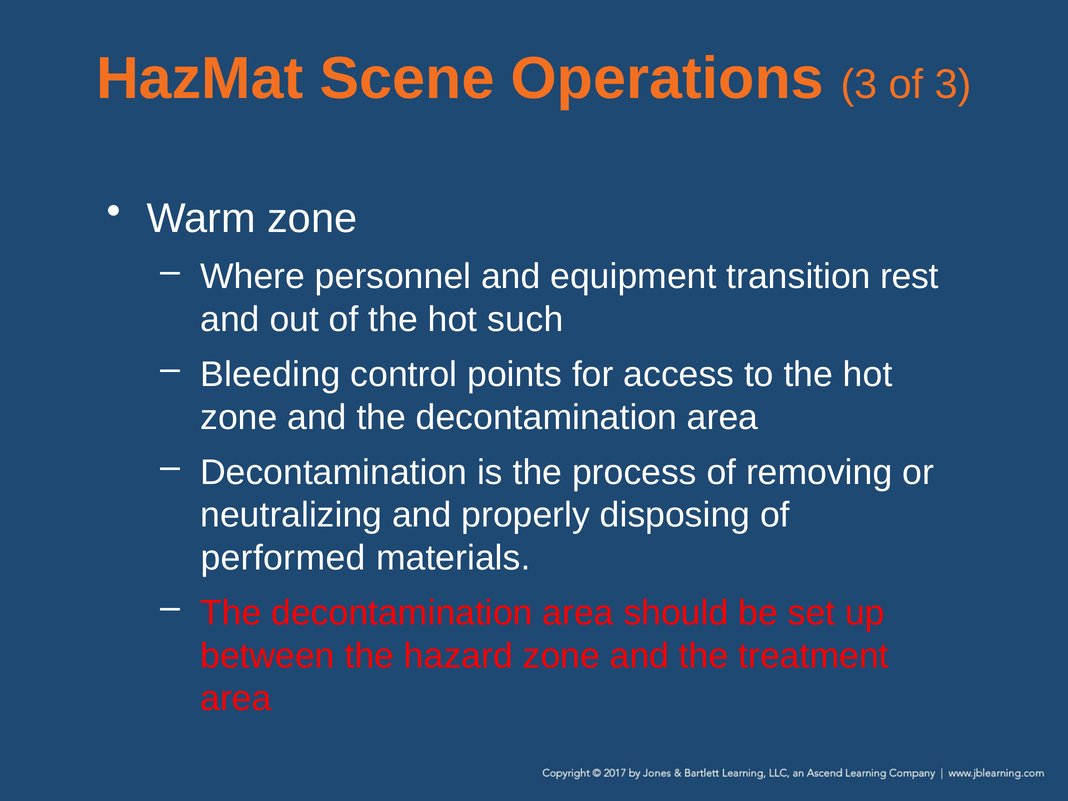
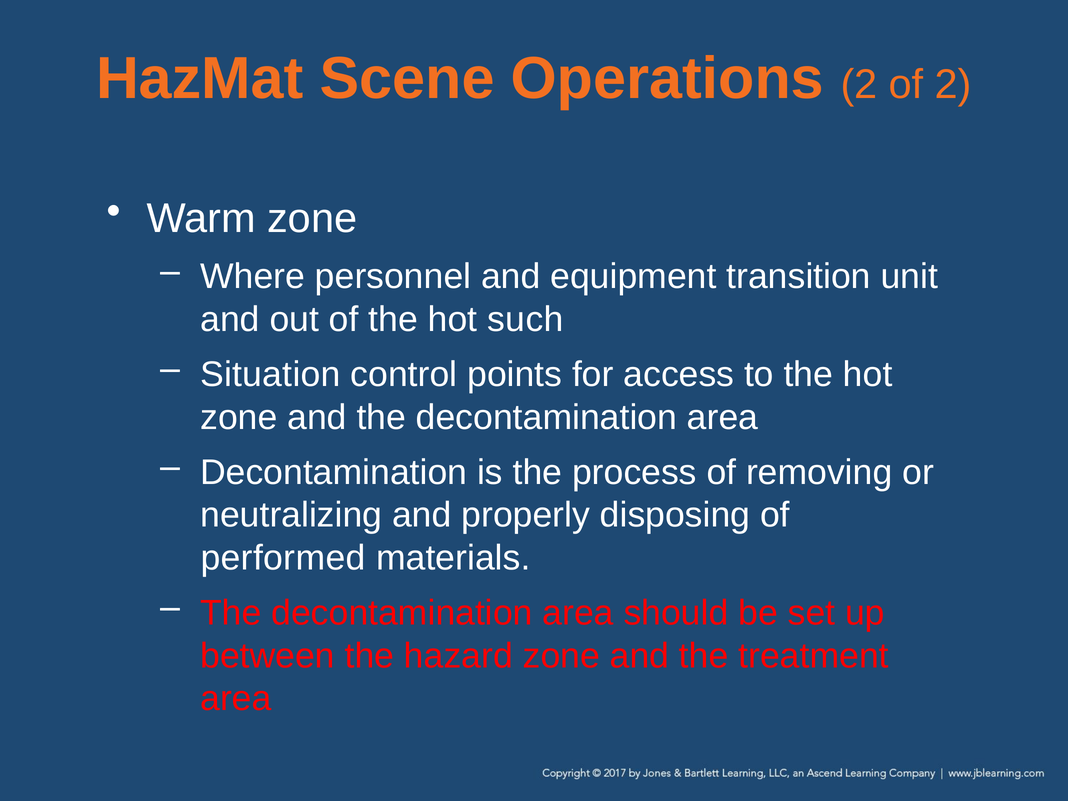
Operations 3: 3 -> 2 (859, 85)
of 3: 3 -> 2 (953, 85)
rest: rest -> unit (909, 277)
Bleeding: Bleeding -> Situation (270, 375)
